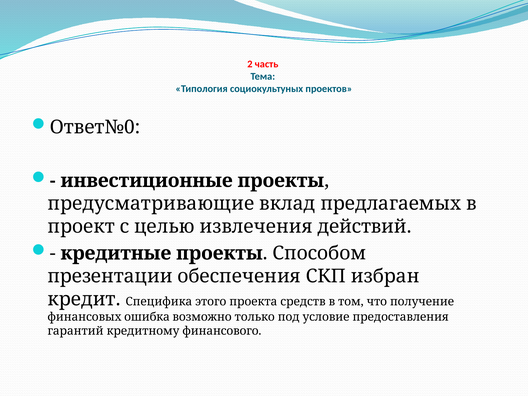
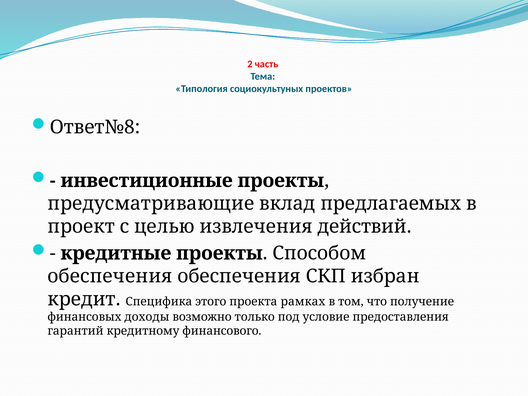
Ответ№0: Ответ№0 -> Ответ№8 (95, 127)
презентации: презентации -> обеспечения (110, 276)
средств: средств -> рамках (303, 301)
ошибка: ошибка -> доходы (147, 317)
